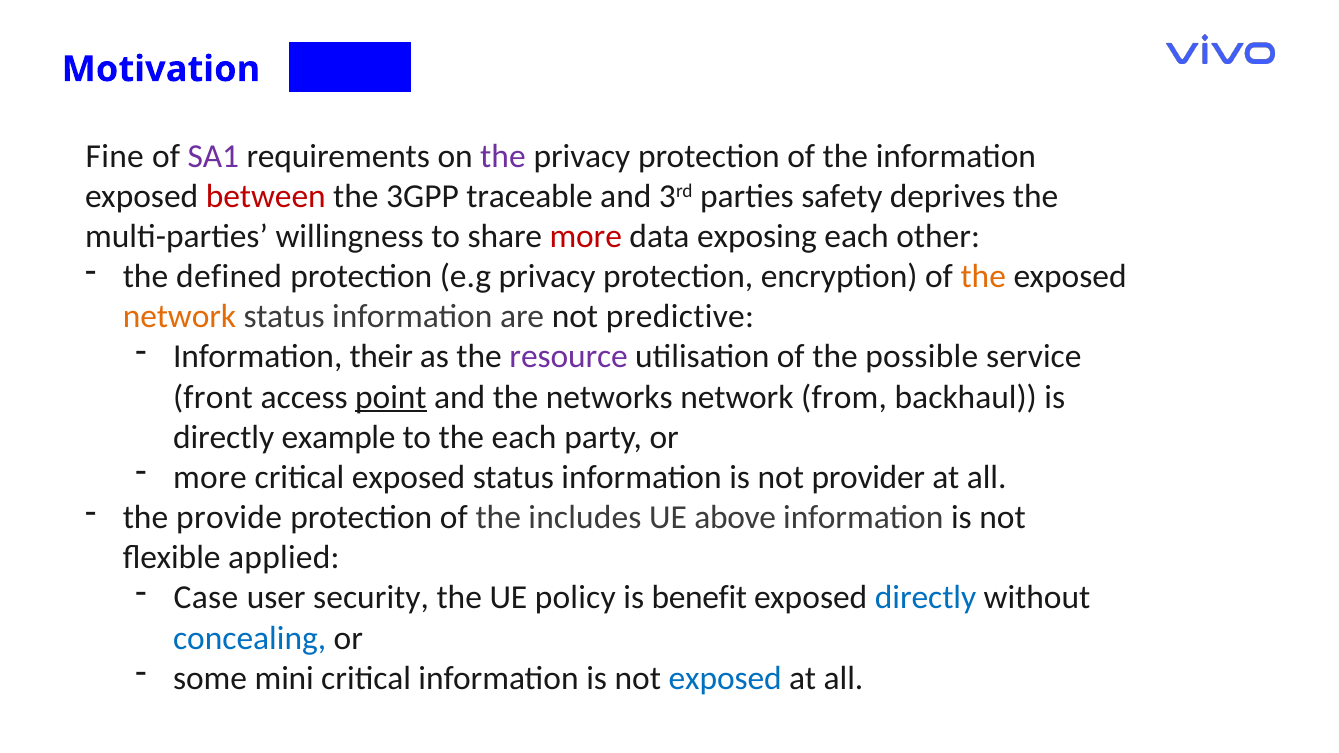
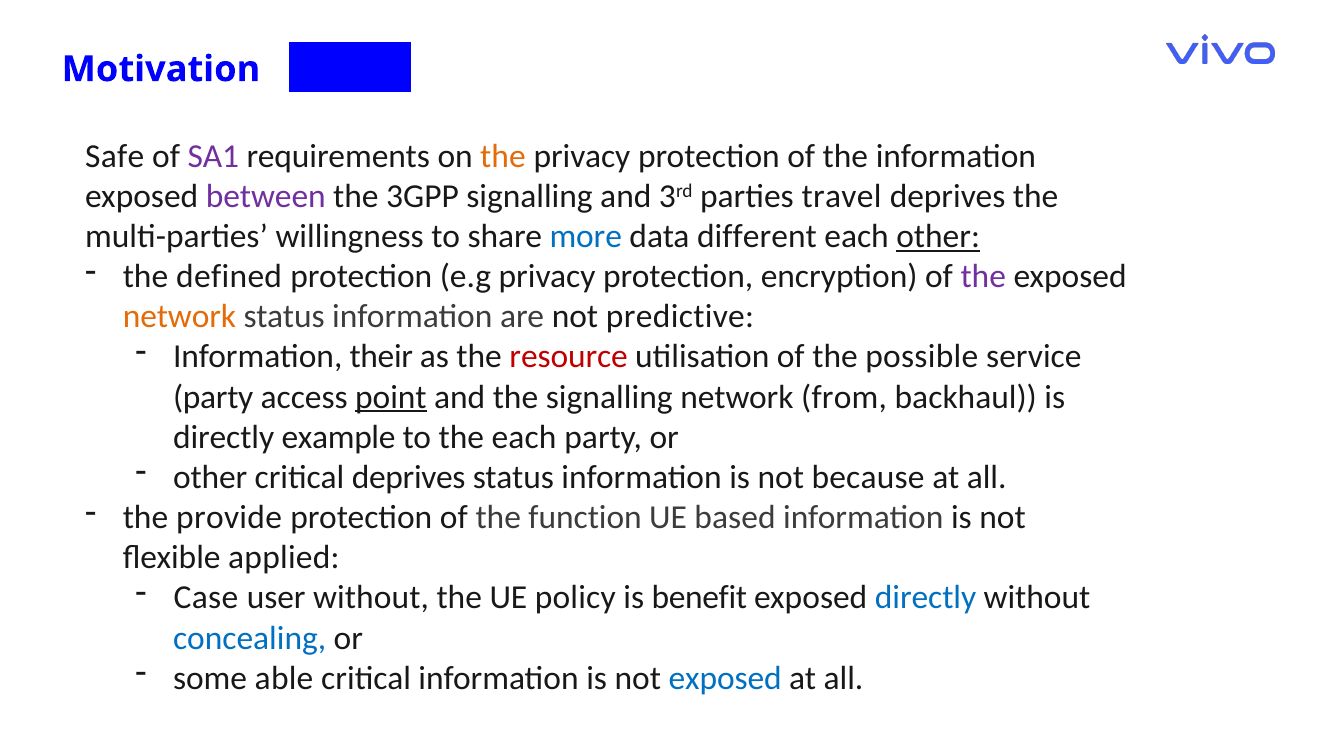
Fine: Fine -> Safe (115, 156)
the colour: purple -> orange (503, 156)
between colour: red -> purple (266, 196)
3GPP traceable: traceable -> signalling (530, 196)
safety: safety -> travel (842, 196)
more colour: red -> blue (586, 236)
exposing: exposing -> different (757, 236)
other underline: none -> present (938, 236)
the colour: orange -> purple (983, 277)
resource colour: purple -> red (569, 357)
front: front -> party (213, 397)
the networks: networks -> signalling (609, 397)
more: more -> other (210, 478)
critical exposed: exposed -> deprives (409, 478)
provider: provider -> because (868, 478)
includes: includes -> function (585, 518)
above: above -> based (735, 518)
user security: security -> without (371, 598)
mini: mini -> able (284, 678)
